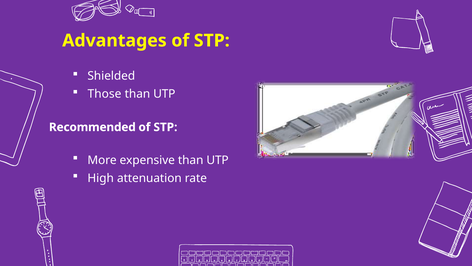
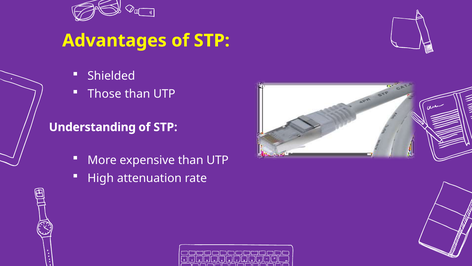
Recommended: Recommended -> Understanding (92, 127)
